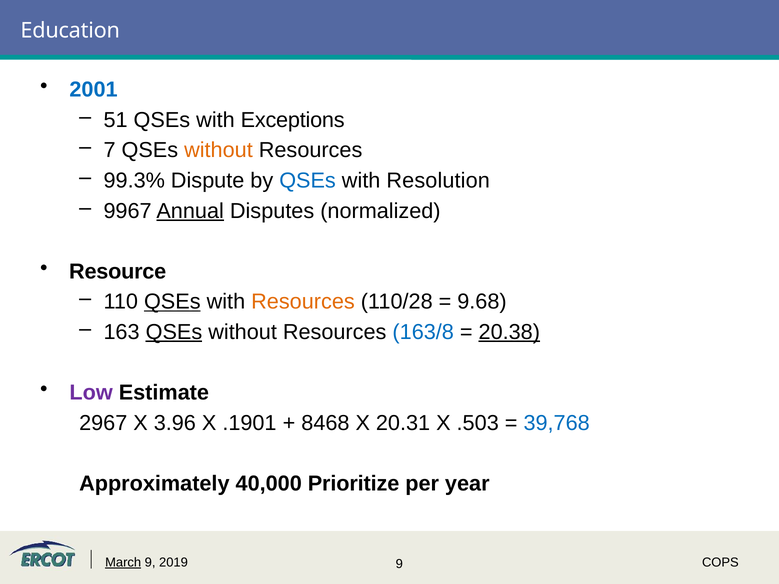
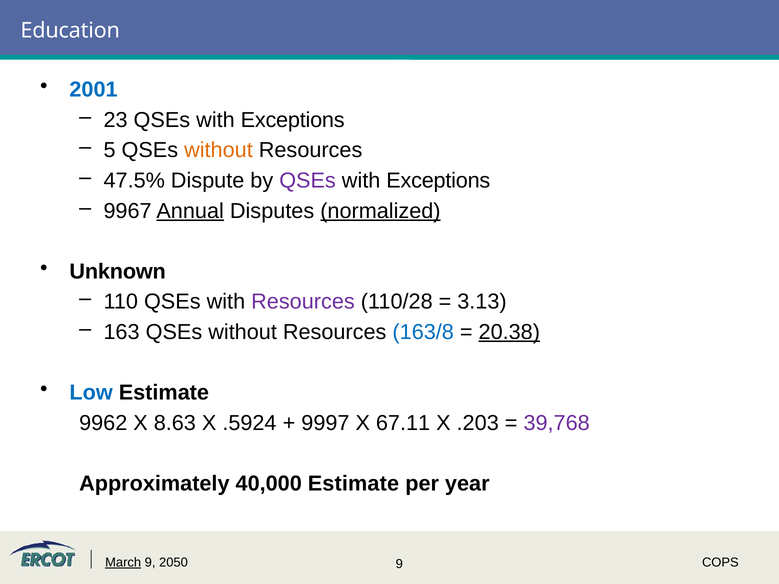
51: 51 -> 23 (116, 120)
7: 7 -> 5 (110, 150)
99.3%: 99.3% -> 47.5% (134, 181)
QSEs colour: blue -> purple (308, 181)
Resolution: Resolution -> Exceptions (438, 181)
normalized underline: none -> present (380, 211)
Resource: Resource -> Unknown (118, 272)
QSEs underline: present -> none (172, 302)
Resources colour: orange -> purple (303, 302)
9.68: 9.68 -> 3.13 (482, 302)
QSEs underline: present -> none (174, 332)
Low colour: purple -> blue (91, 393)
2967: 2967 -> 9962 (103, 423)
3.96: 3.96 -> 8.63 (175, 423)
.1901: .1901 -> .5924 (249, 423)
8468: 8468 -> 9997 (325, 423)
20.31: 20.31 -> 67.11 (403, 423)
.503: .503 -> .203 (478, 423)
39,768 colour: blue -> purple (557, 423)
40,000 Prioritize: Prioritize -> Estimate (353, 484)
2019: 2019 -> 2050 (173, 563)
